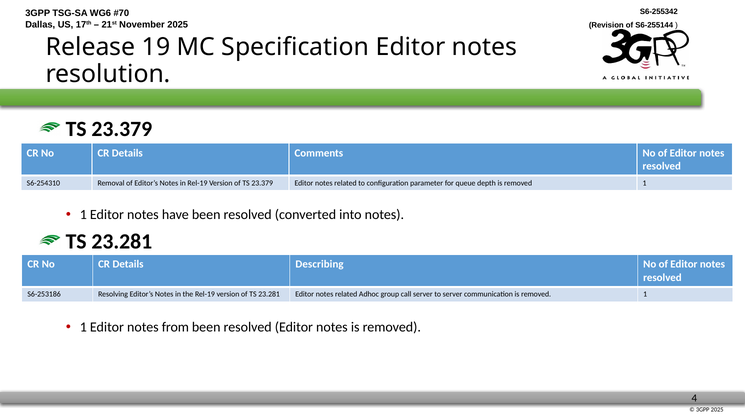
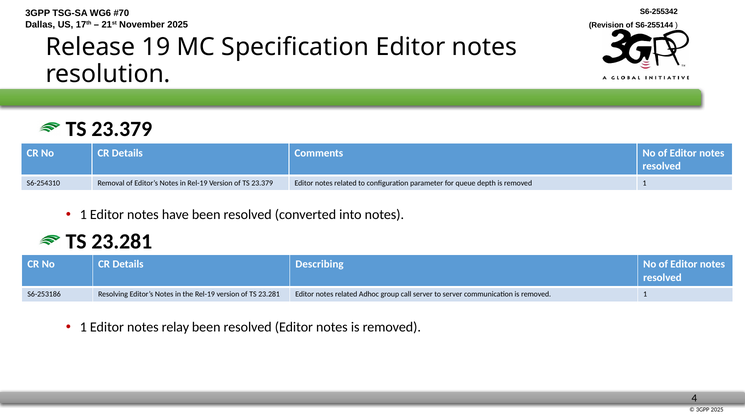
from: from -> relay (175, 327)
